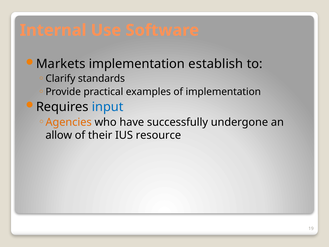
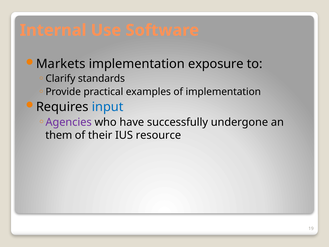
establish: establish -> exposure (216, 64)
Agencies colour: orange -> purple (69, 122)
allow: allow -> them (59, 135)
